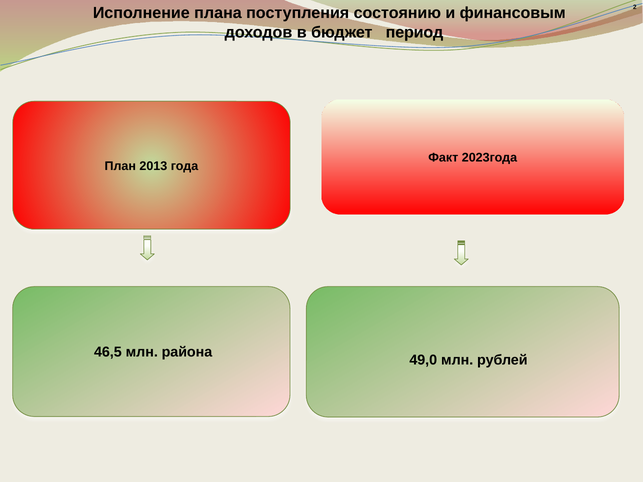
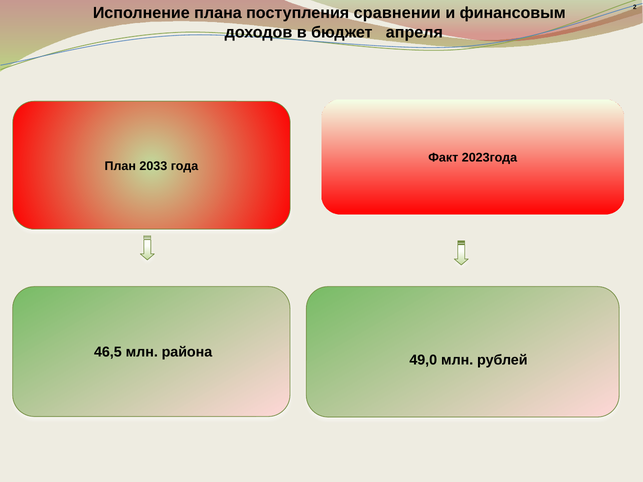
состоянию: состоянию -> сравнении (397, 13)
период: период -> апреля (414, 32)
2013: 2013 -> 2033 (153, 166)
